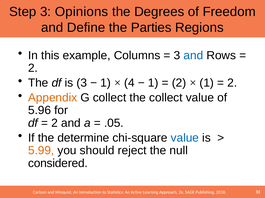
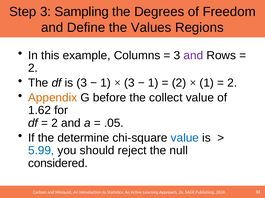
Opinions: Opinions -> Sampling (82, 12)
Parties: Parties -> Values (151, 28)
and colour: blue -> purple (193, 56)
4: 4 -> 3 (129, 83)
G collect: collect -> before (110, 98)
5.96: 5.96 -> 1.62 (40, 111)
5.99 colour: orange -> blue (41, 151)
